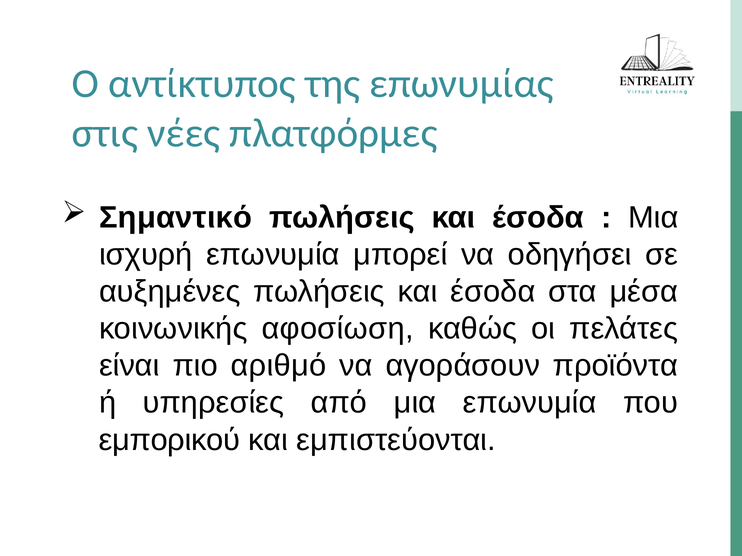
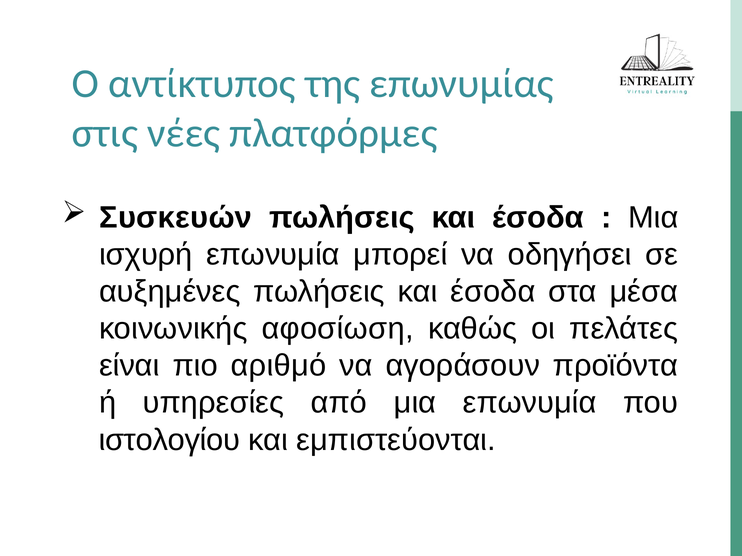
Σημαντικό: Σημαντικό -> Συσκευών (176, 218)
εμπορικού: εμπορικού -> ιστολογίου (169, 440)
